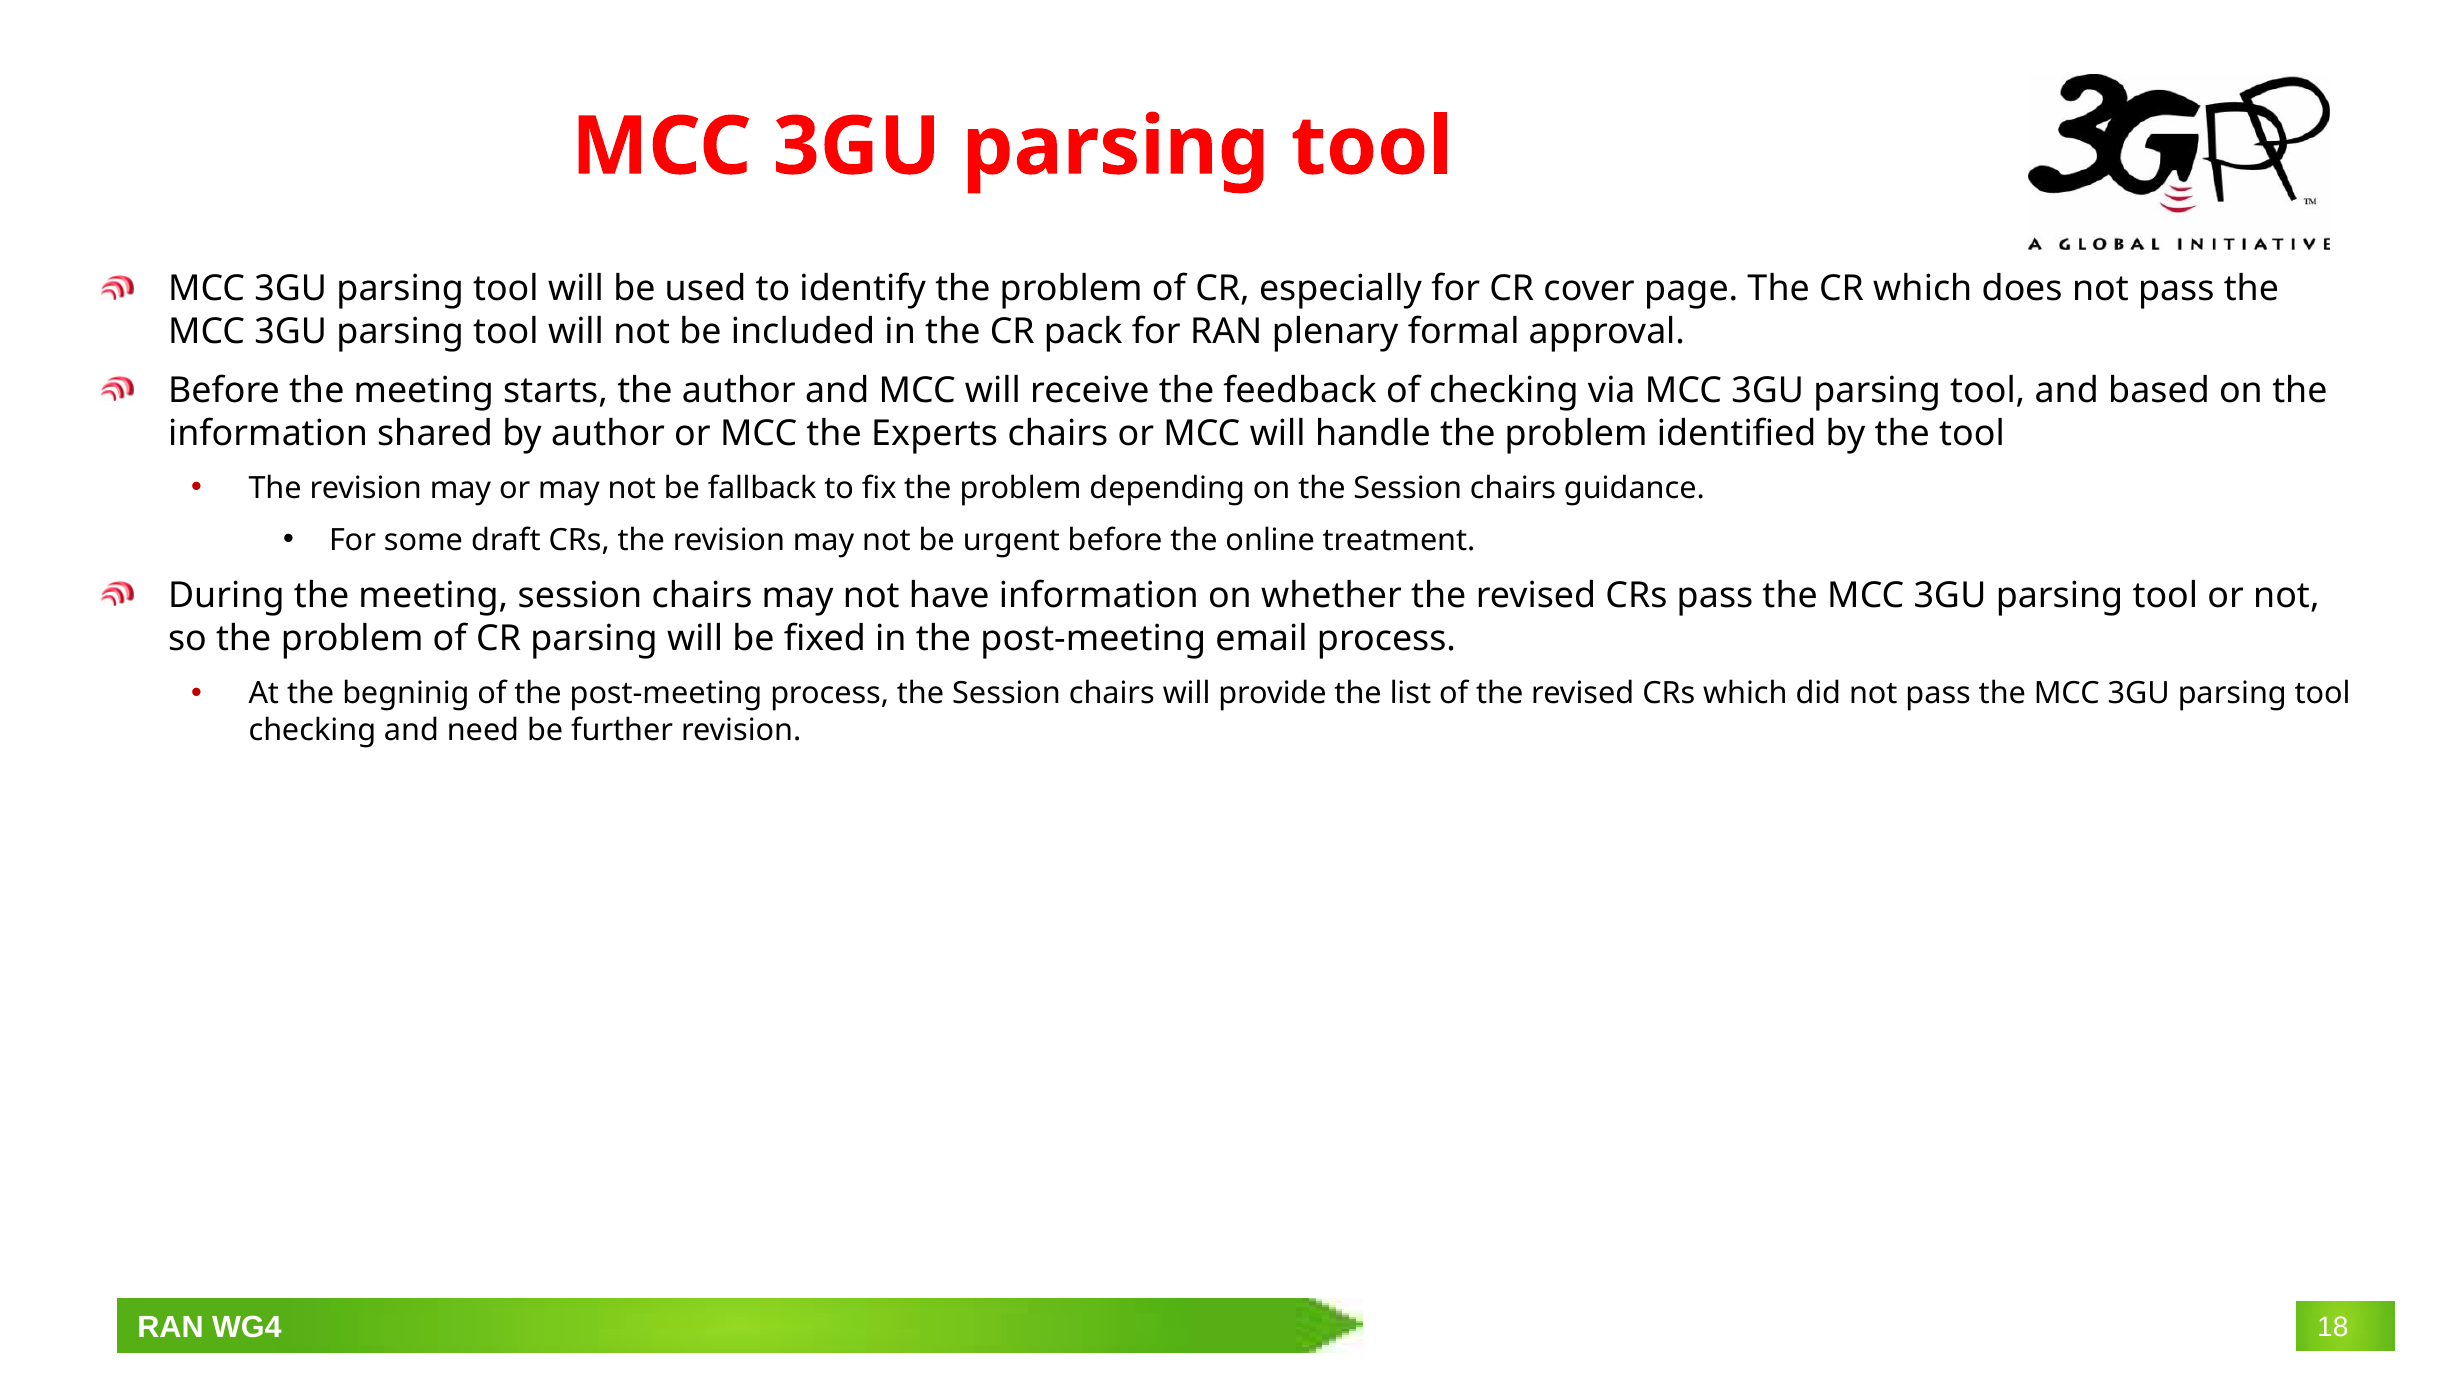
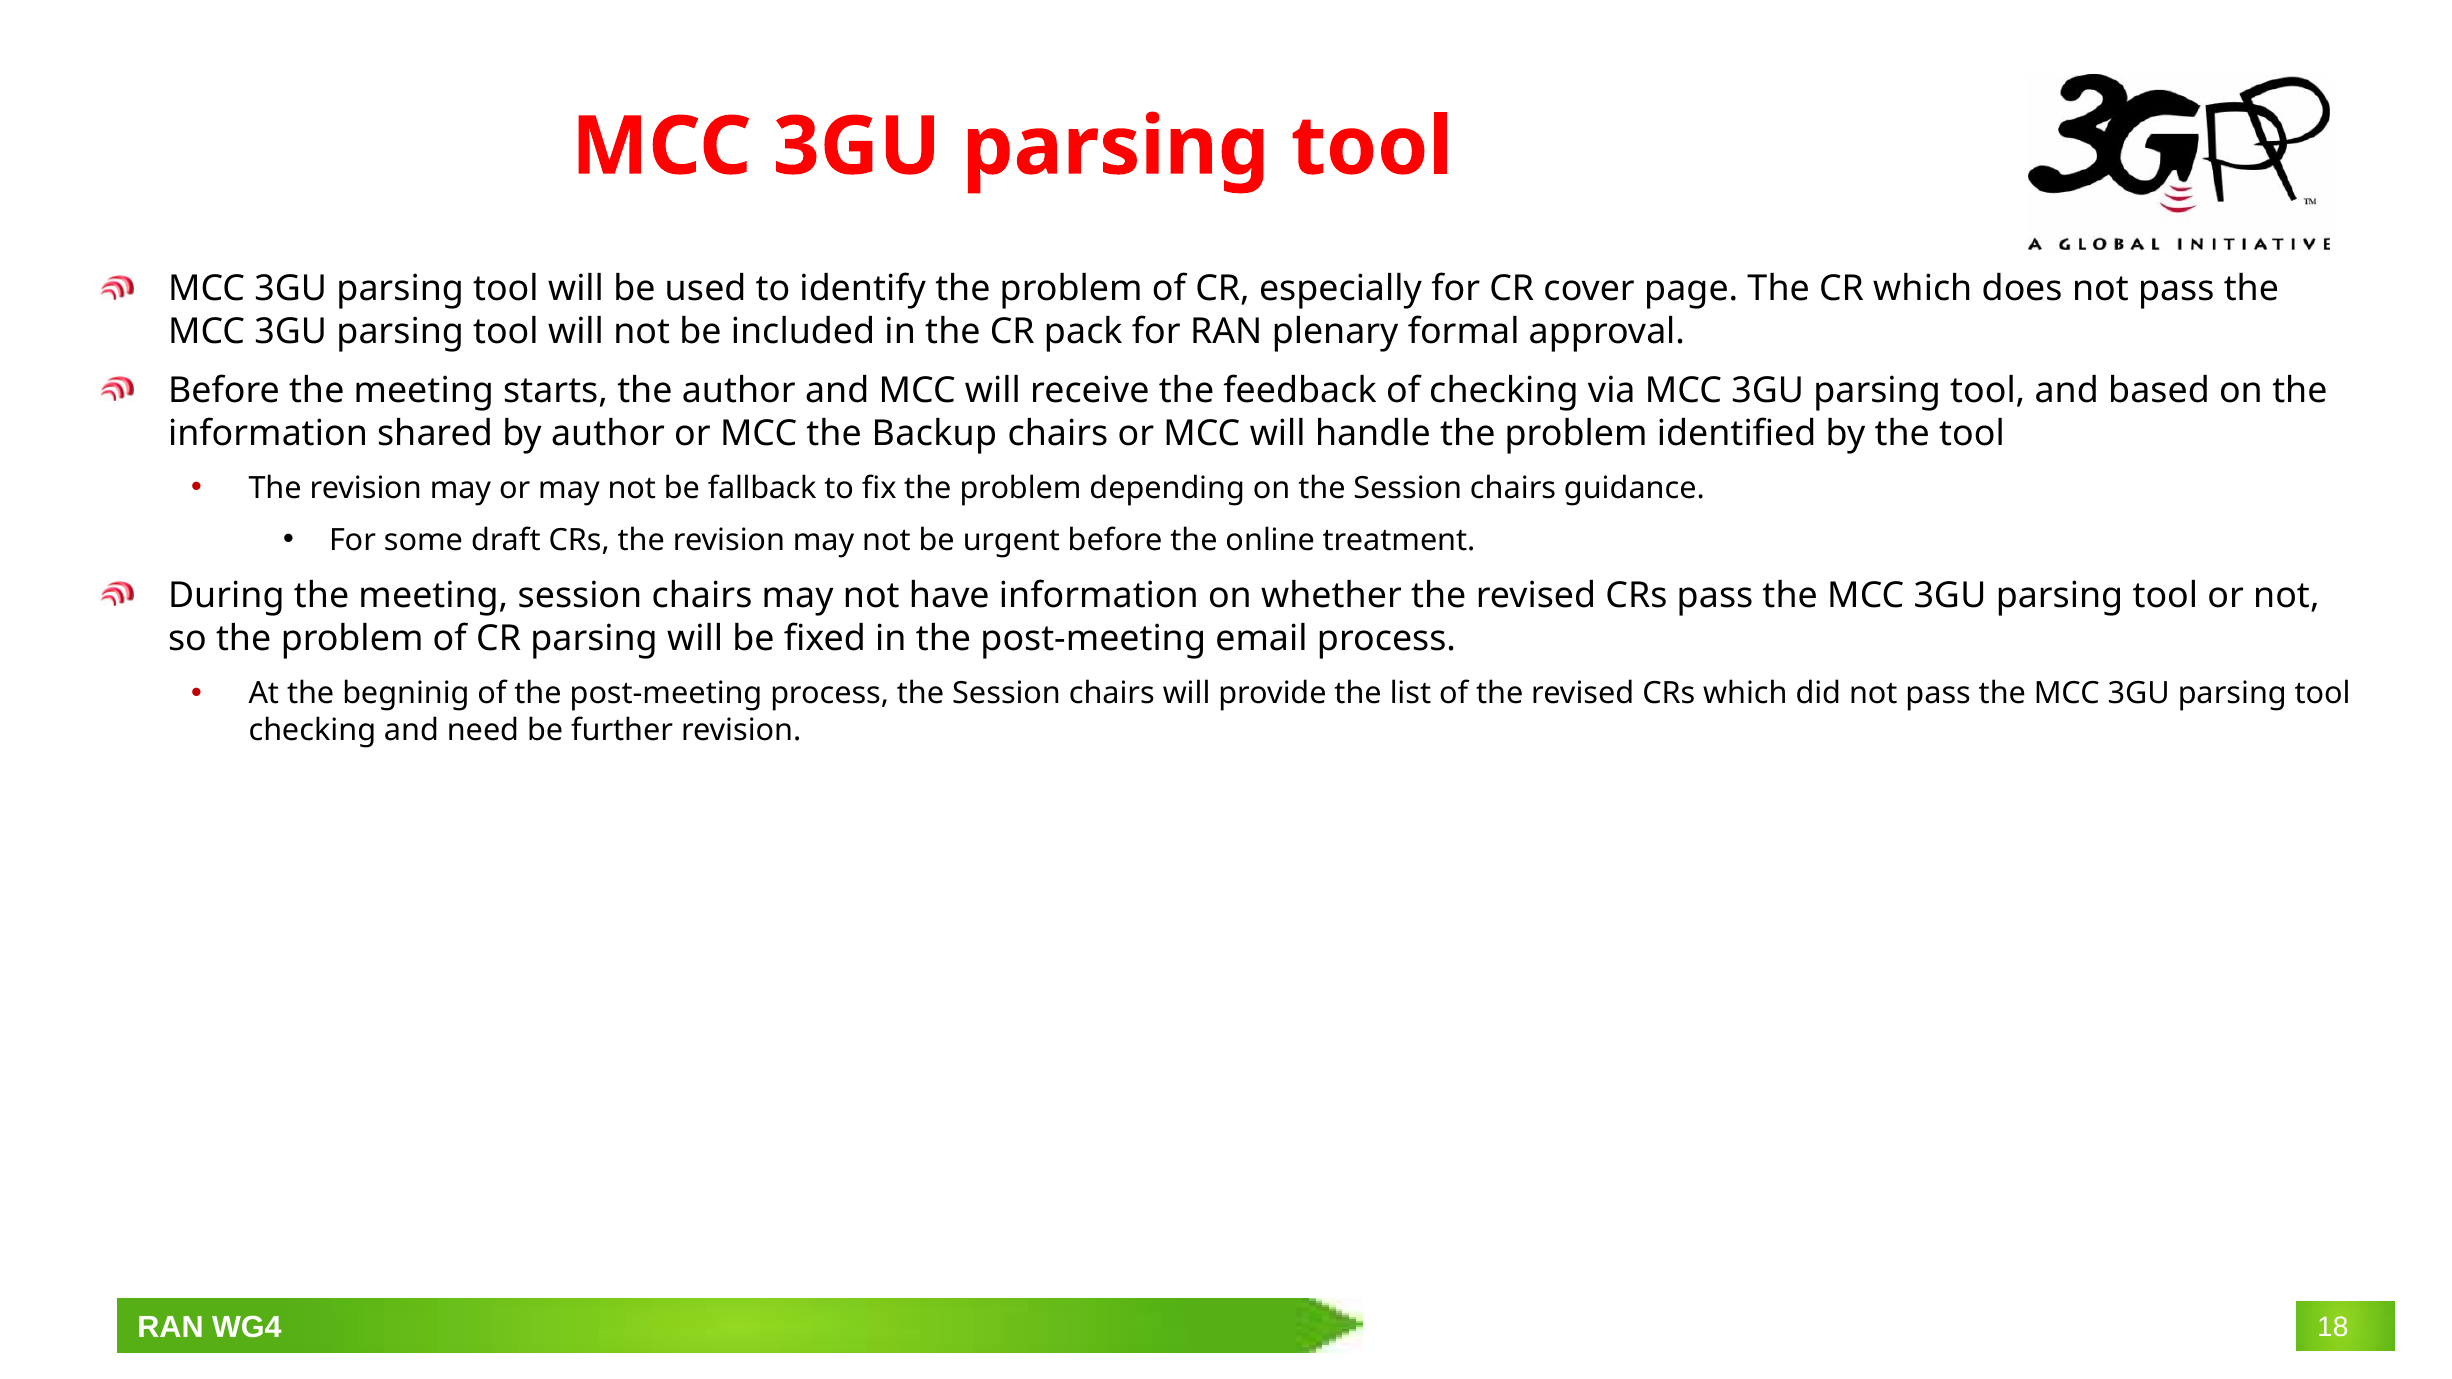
Experts: Experts -> Backup (934, 433)
